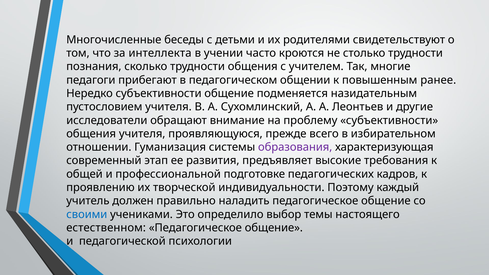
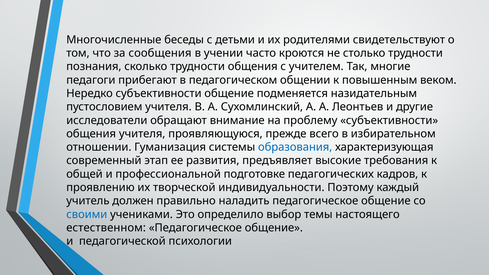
интеллекта: интеллекта -> сообщения (160, 53)
ранее: ранее -> веком (438, 80)
образования colour: purple -> blue (295, 147)
